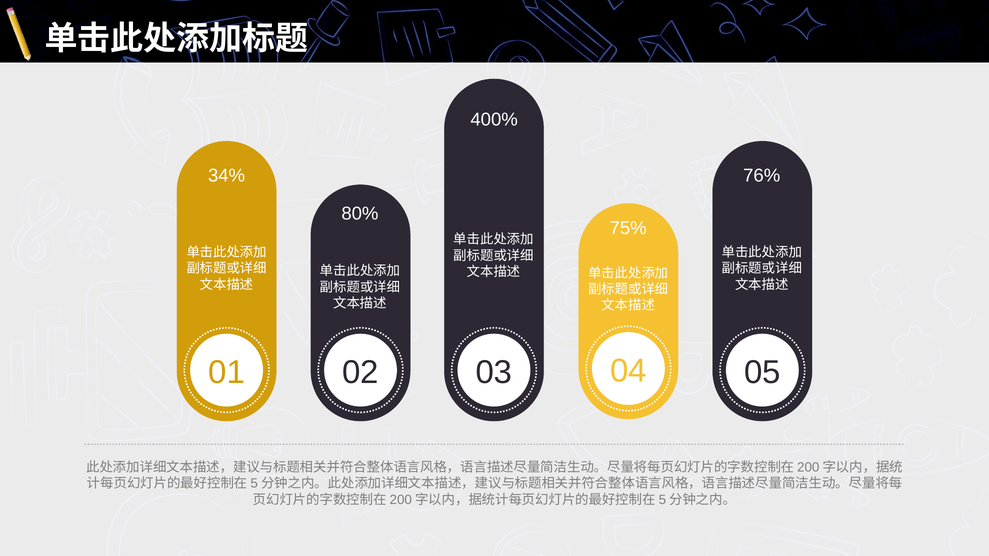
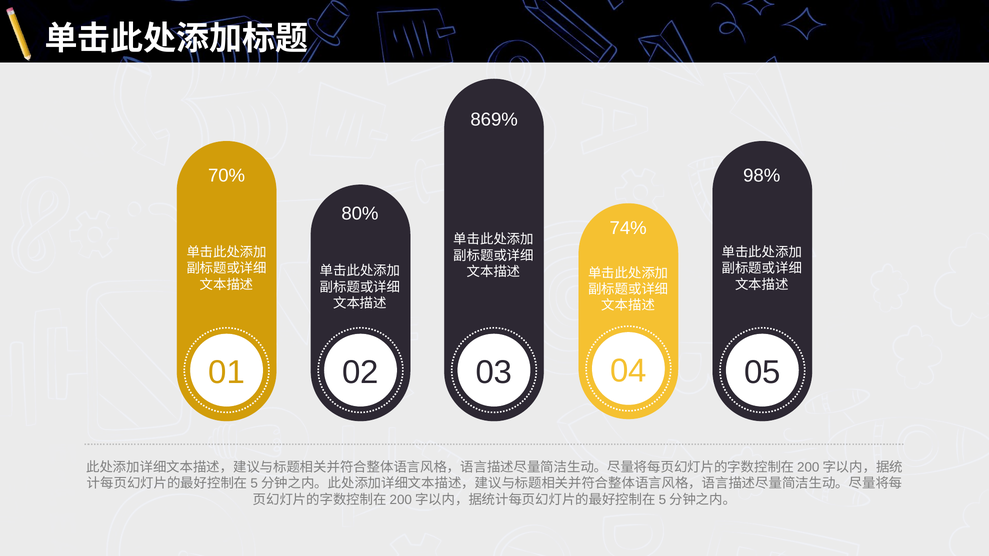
400%: 400% -> 869% (494, 120)
34%: 34% -> 70% (227, 176)
76%: 76% -> 98% (762, 176)
75%: 75% -> 74% (628, 228)
